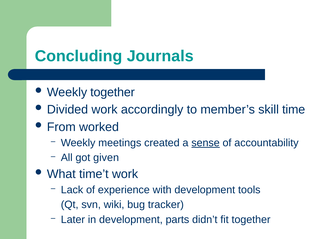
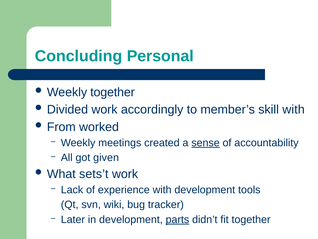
Journals: Journals -> Personal (160, 56)
skill time: time -> with (294, 109)
time’t: time’t -> sets’t (94, 174)
parts underline: none -> present (177, 219)
